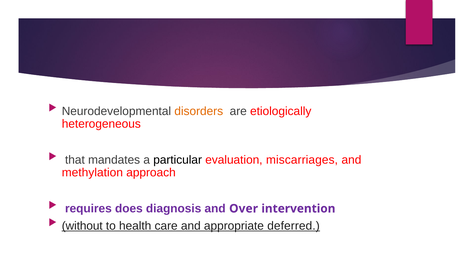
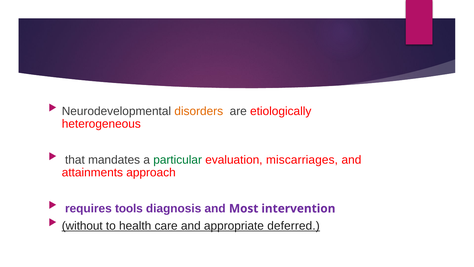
particular colour: black -> green (178, 160)
methylation: methylation -> attainments (92, 172)
does: does -> tools (129, 208)
Over: Over -> Most (244, 208)
